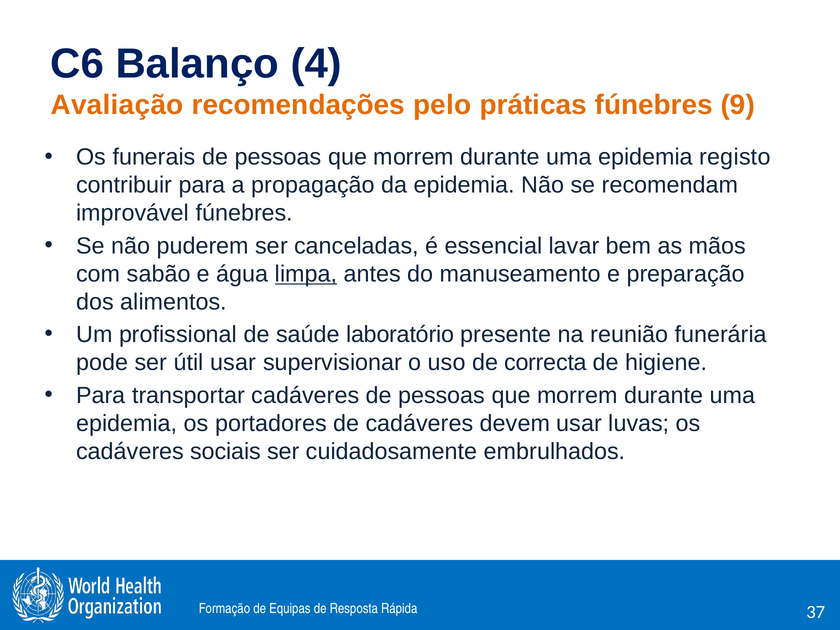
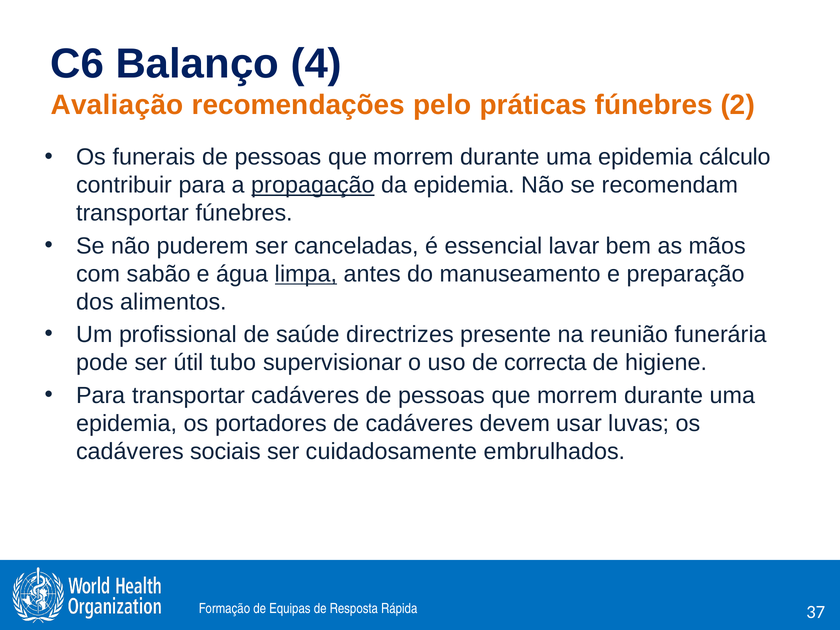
9: 9 -> 2 (738, 105)
registo: registo -> cálculo (735, 157)
propagação underline: none -> present (313, 185)
improvável: improvável -> transportar (133, 213)
laboratório: laboratório -> directrizes (400, 335)
útil usar: usar -> tubo (233, 363)
